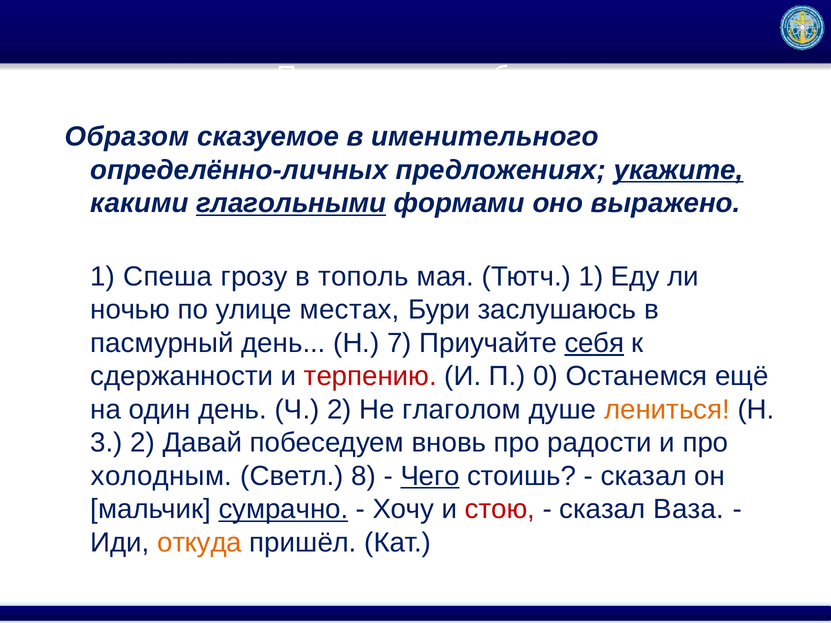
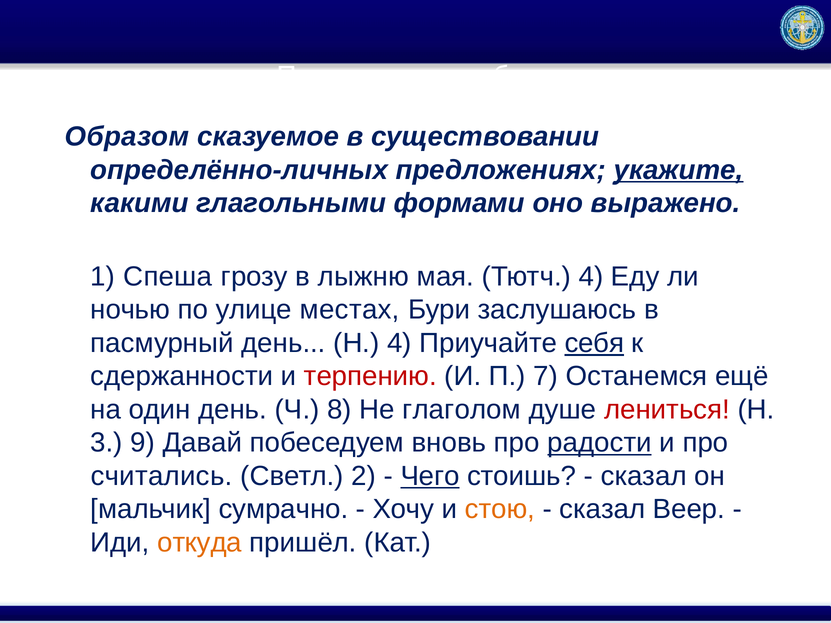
именительного: именительного -> существовании (485, 137)
глагольными underline: present -> none (291, 203)
тополь: тополь -> лыжню (363, 277)
Тютч 1: 1 -> 4 (591, 277)
Н 7: 7 -> 4 (399, 343)
0: 0 -> 7 (546, 376)
Ч 2: 2 -> 8 (339, 410)
лениться colour: orange -> red (667, 410)
3 2: 2 -> 9 (143, 443)
радости underline: none -> present (600, 443)
холодным: холодным -> считались (161, 476)
8: 8 -> 2 (364, 476)
сумрачно underline: present -> none (283, 509)
стою colour: red -> orange (500, 509)
Ваза: Ваза -> Веер (689, 509)
